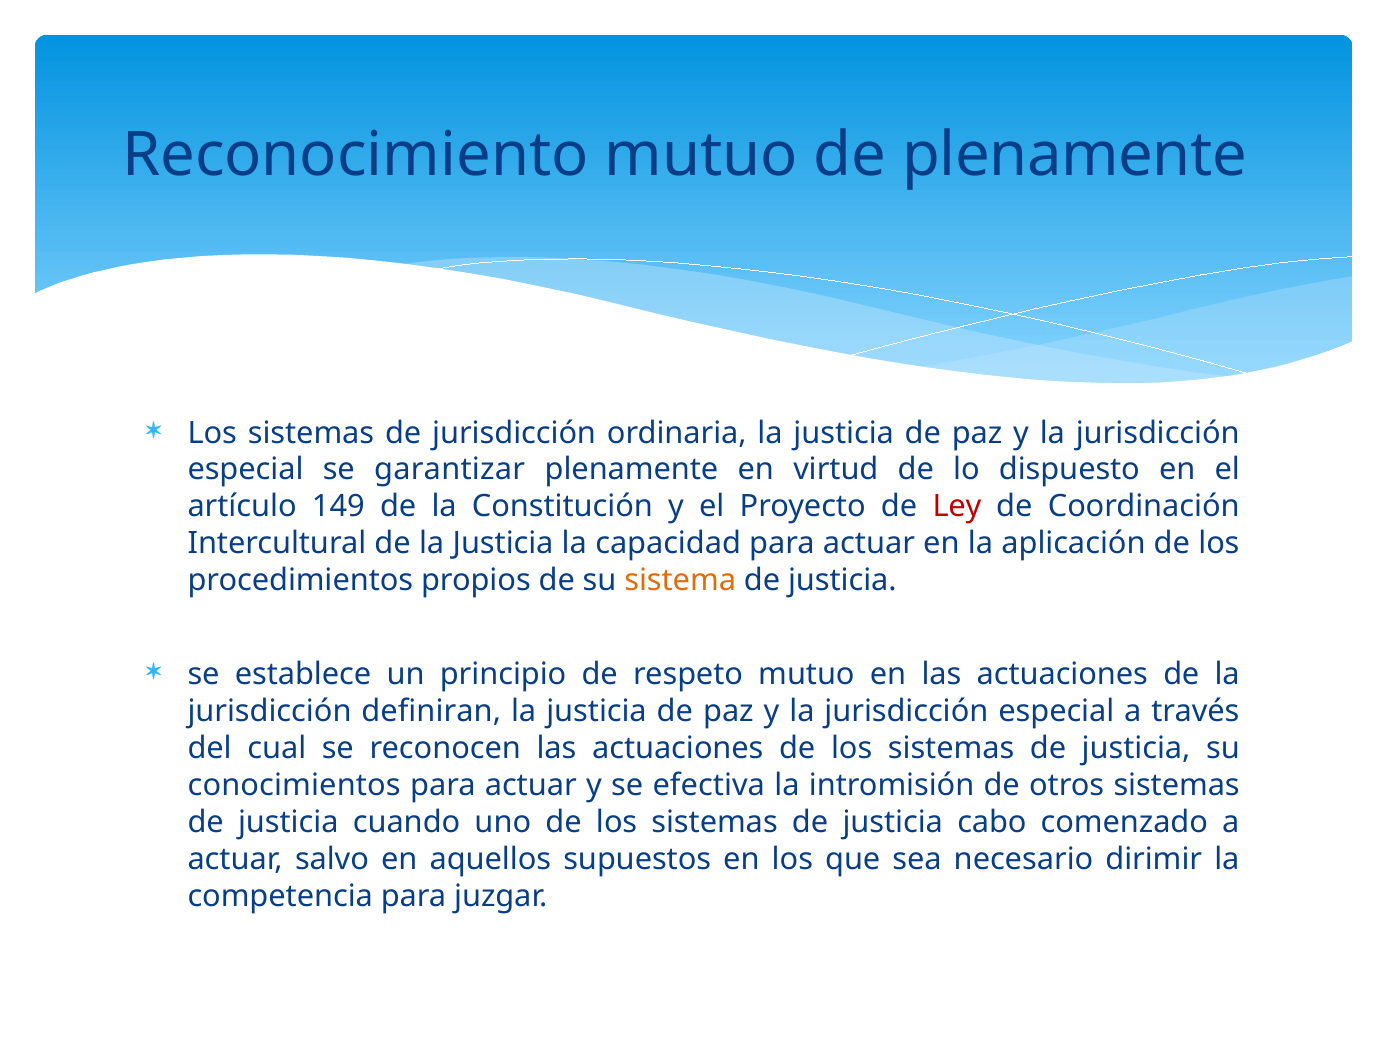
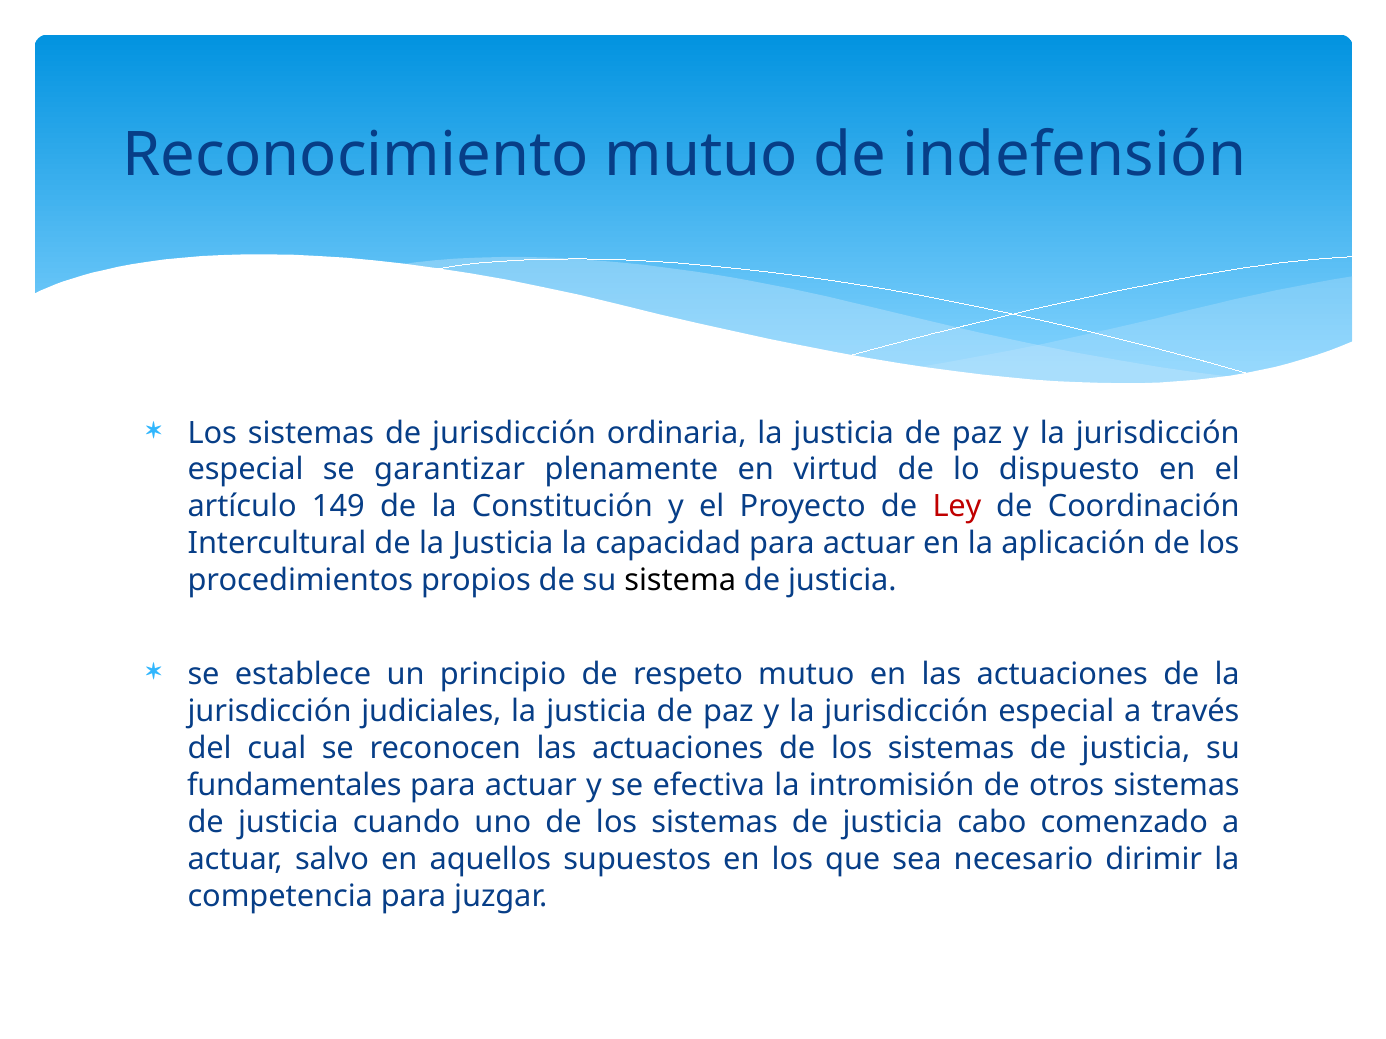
de plenamente: plenamente -> indefensión (1074, 155)
sistema colour: orange -> black (680, 581)
definiran: definiran -> judiciales (431, 712)
conocimientos: conocimientos -> fundamentales (294, 786)
